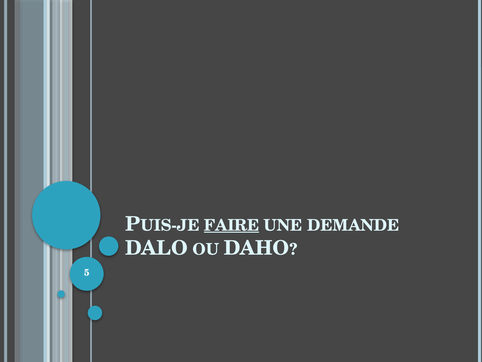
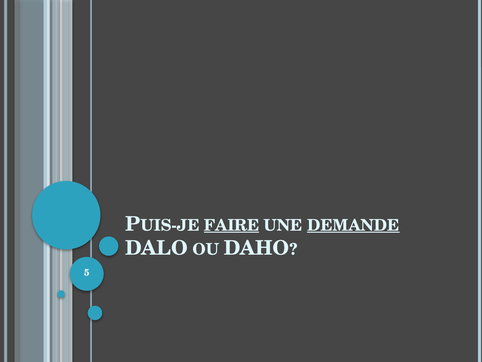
DEMANDE underline: none -> present (353, 225)
